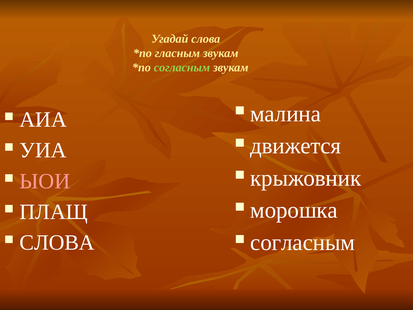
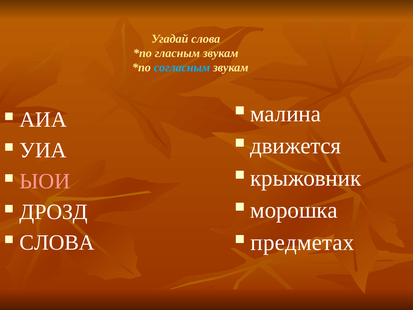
согласным colour: light green -> light blue (182, 68)
ПЛАЩ: ПЛАЩ -> ДРОЗД (54, 212)
согласным: согласным -> предметах (302, 242)
